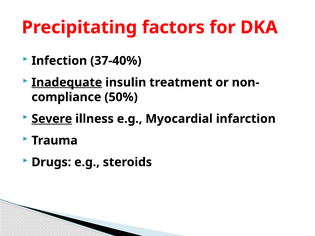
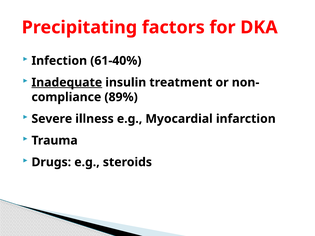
37-40%: 37-40% -> 61-40% (116, 61)
50%: 50% -> 89% (121, 97)
Severe underline: present -> none (52, 119)
